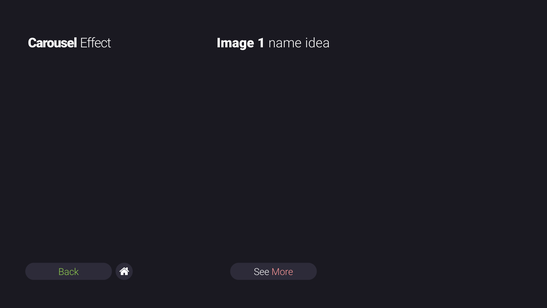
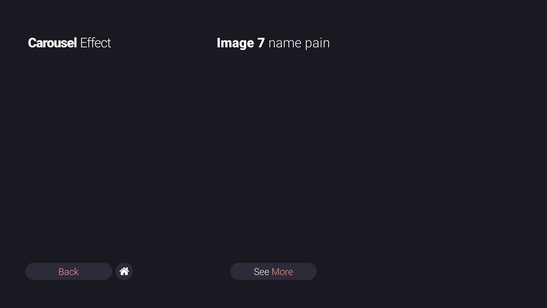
1: 1 -> 7 (261, 43)
idea: idea -> pain (317, 43)
Back colour: light green -> pink (69, 272)
